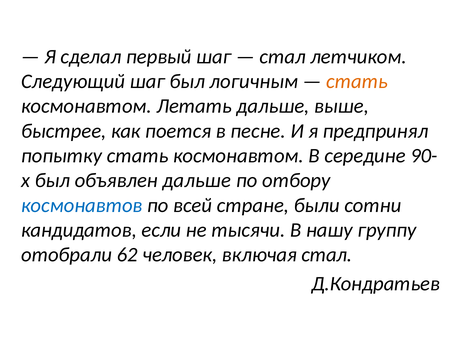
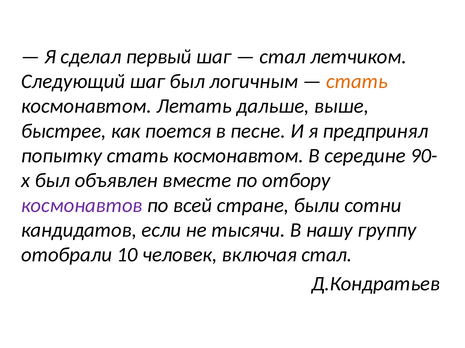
объявлен дальше: дальше -> вместе (197, 181)
космонавтов colour: blue -> purple (82, 206)
62: 62 -> 10 (127, 255)
